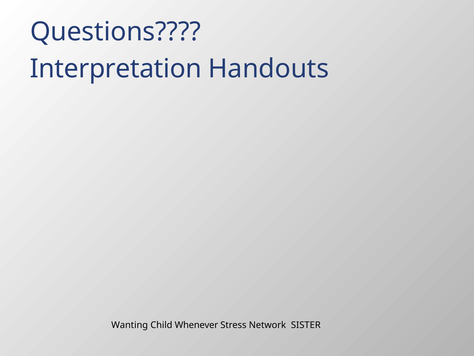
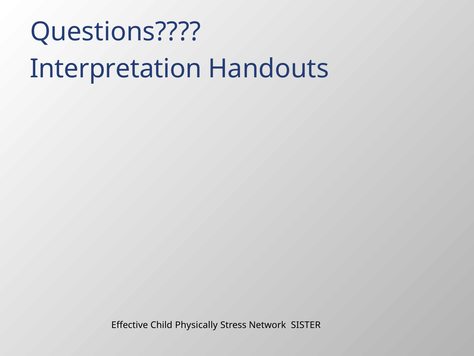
Wanting: Wanting -> Effective (130, 325)
Whenever: Whenever -> Physically (196, 325)
